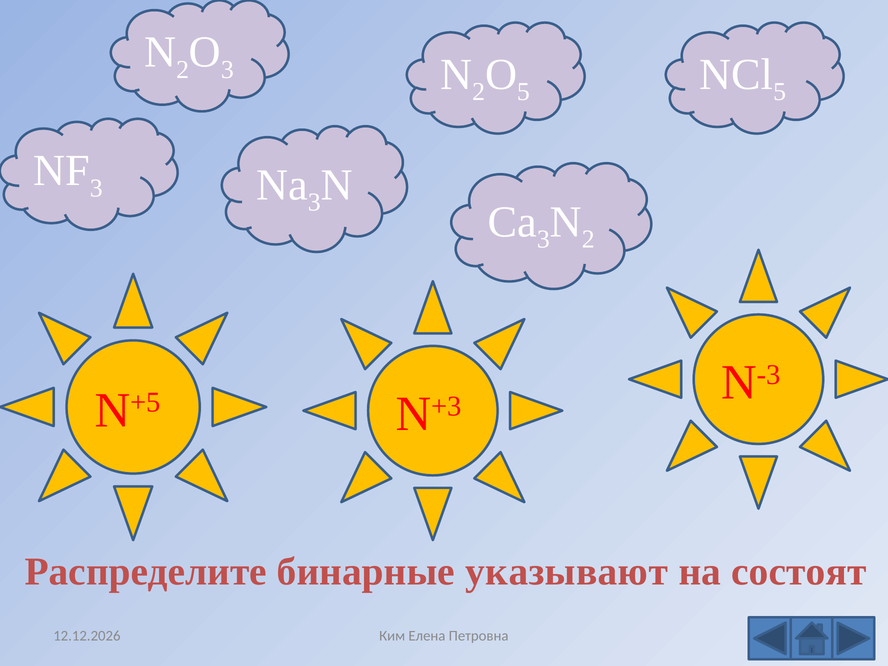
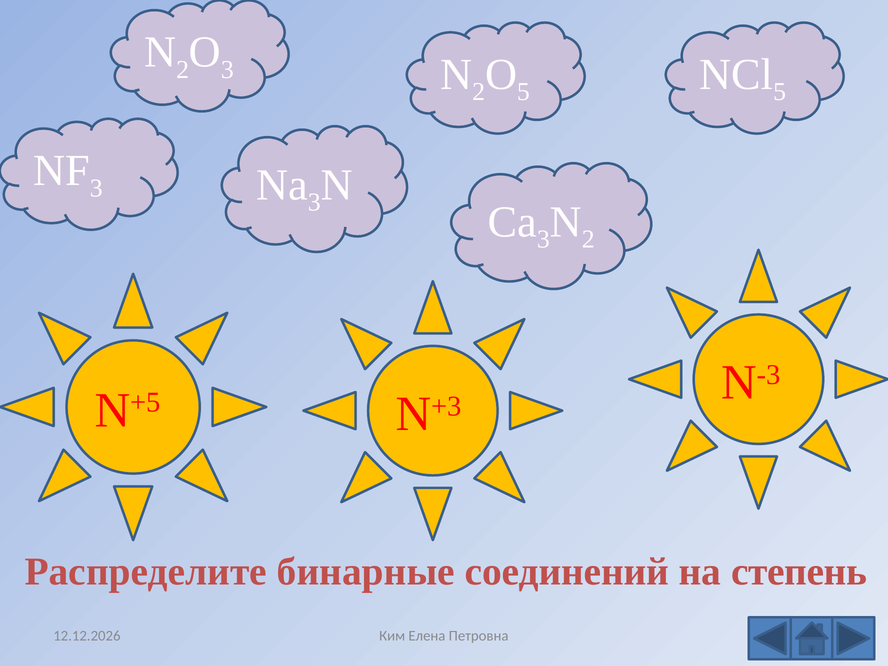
указывают: указывают -> соединений (567, 572)
состоят: состоят -> степень (799, 572)
